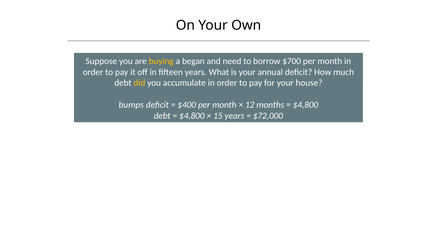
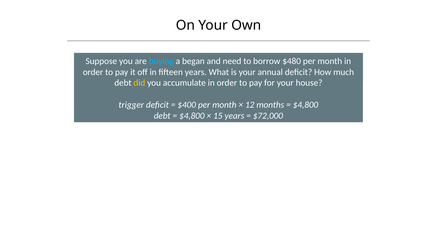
buying colour: yellow -> light blue (161, 61)
$700: $700 -> $480 (292, 61)
bumps: bumps -> trigger (131, 105)
